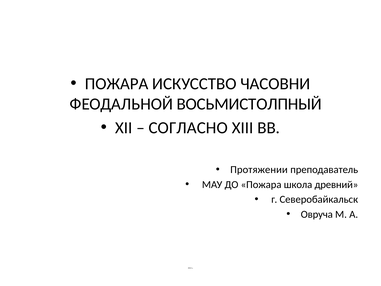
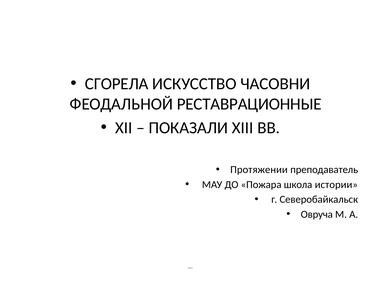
ПОЖАРА: ПОЖАРА -> СГОРЕЛА (117, 84)
ВОСЬМИСТОЛПНЫЙ: ВОСЬМИСТОЛПНЫЙ -> РЕСТАВРАЦИОННЫЕ (249, 104)
СОГЛАСНО: СОГЛАСНО -> ПОКАЗАЛИ (188, 128)
древний: древний -> истории (336, 184)
